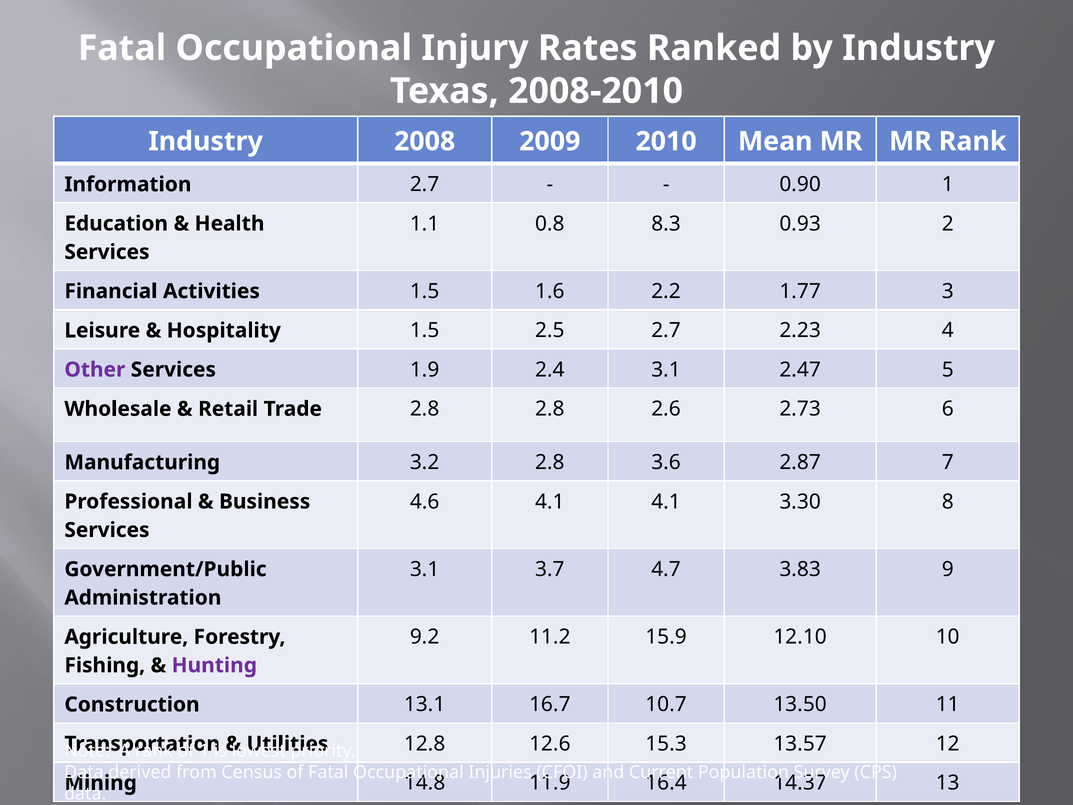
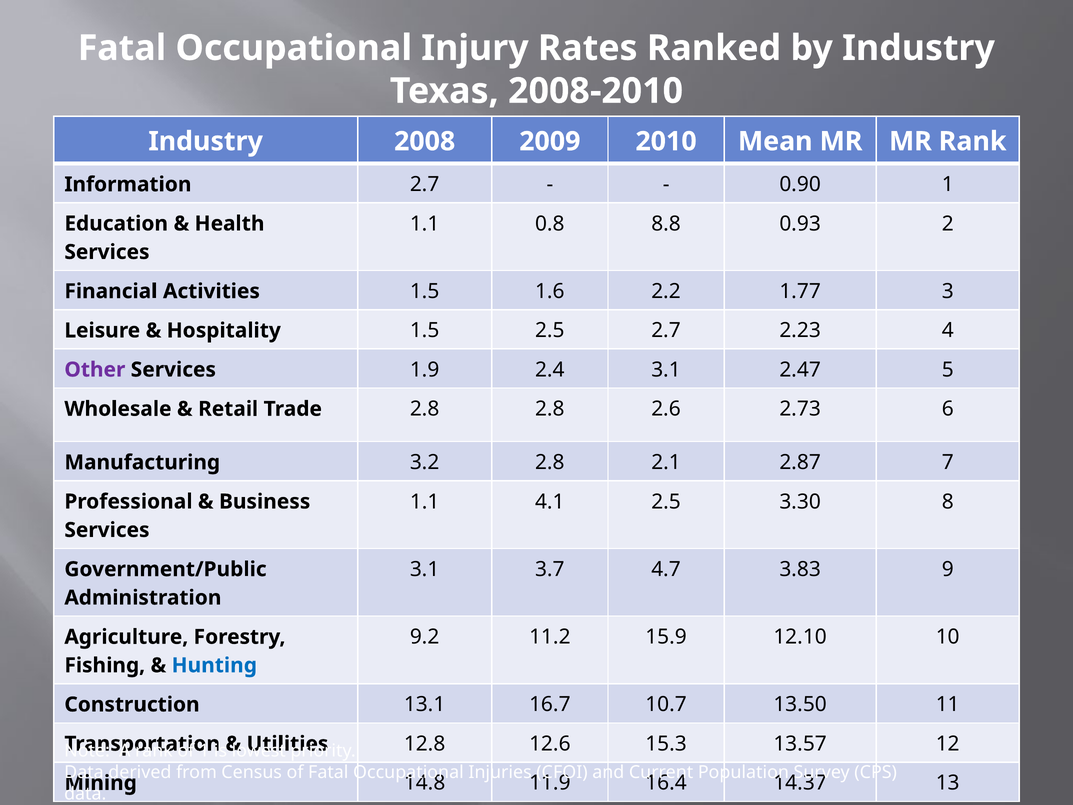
8.3: 8.3 -> 8.8 (666, 224)
3.6: 3.6 -> 2.1 (666, 462)
4.6: 4.6 -> 1.1 (425, 501)
4.1 4.1: 4.1 -> 2.5 (666, 501)
Hunting colour: purple -> blue (214, 665)
